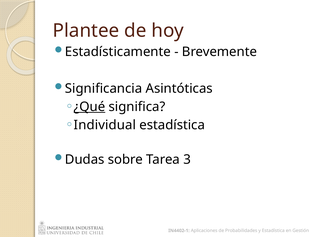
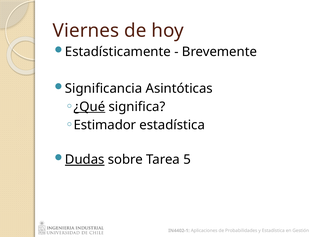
Plantee: Plantee -> Viernes (86, 31)
Individual: Individual -> Estimador (105, 125)
Dudas underline: none -> present (85, 160)
3: 3 -> 5 (187, 160)
